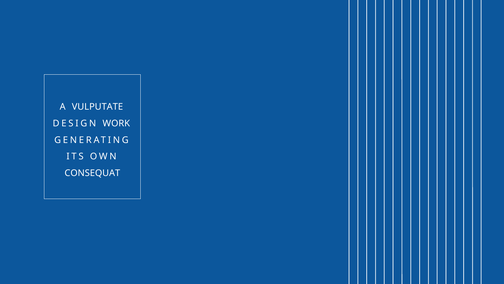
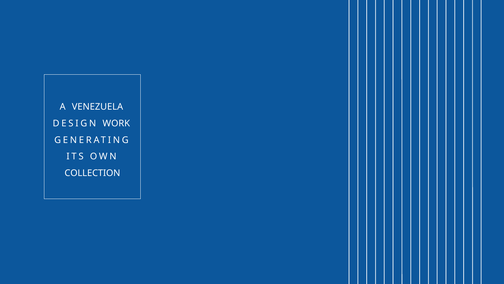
VULPUTATE: VULPUTATE -> VENEZUELA (97, 107)
CONSEQUAT: CONSEQUAT -> COLLECTION (92, 173)
